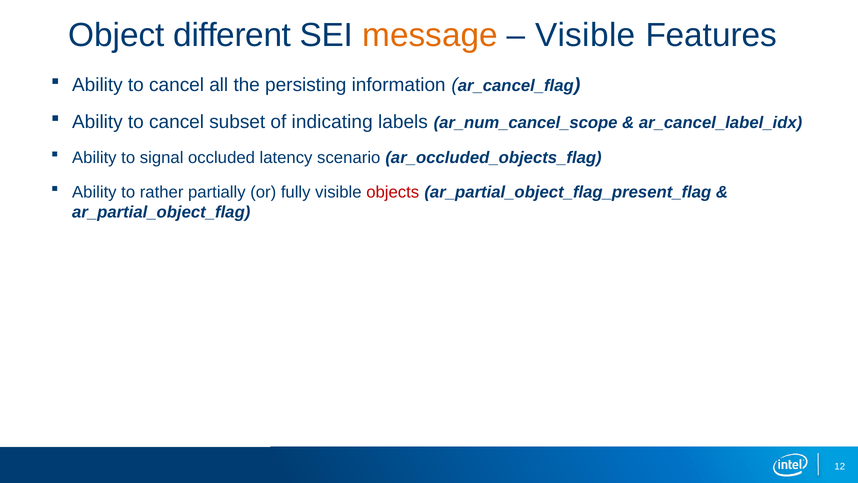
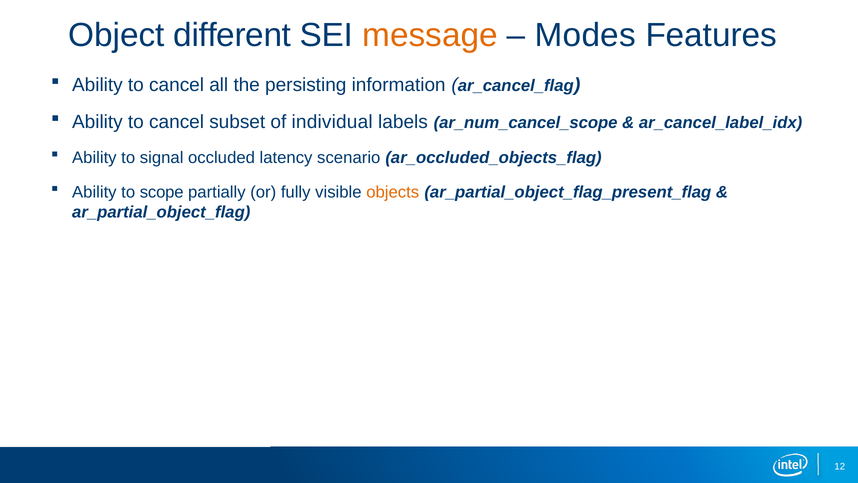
Visible: Visible -> Modes (585, 35)
indicating: indicating -> individual (332, 122)
rather: rather -> scope (162, 192)
objects colour: red -> orange (393, 192)
